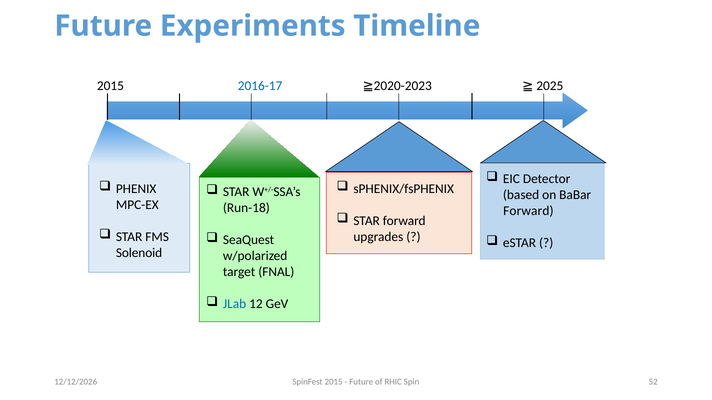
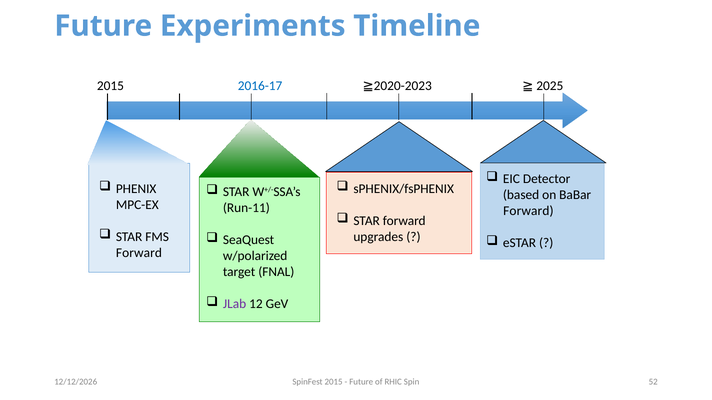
Run-18: Run-18 -> Run-11 (246, 208)
Solenoid: Solenoid -> Forward (139, 253)
JLab colour: blue -> purple (235, 304)
